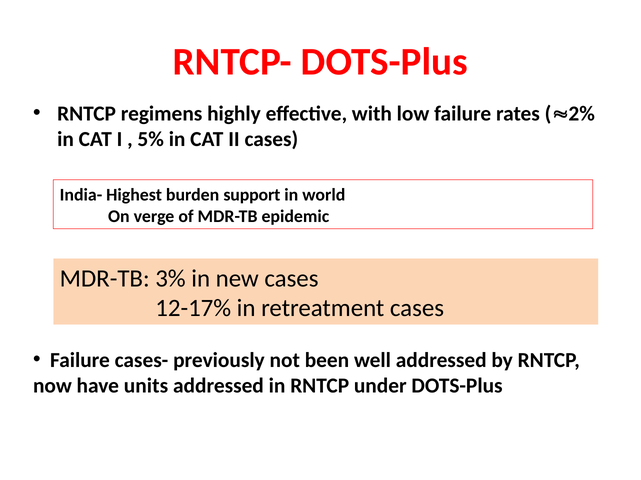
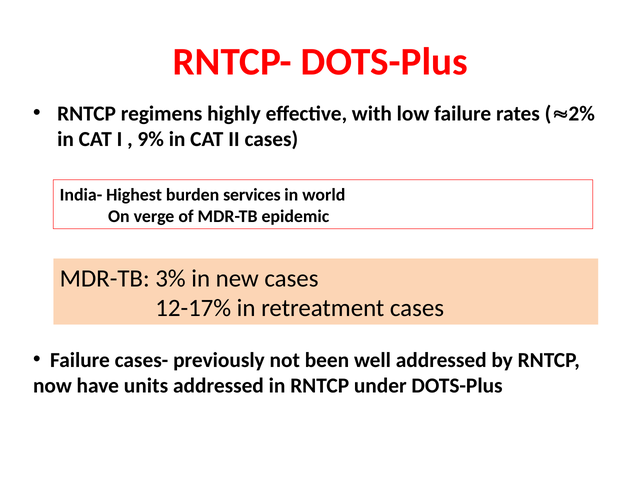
5%: 5% -> 9% (151, 139)
support: support -> services (252, 195)
